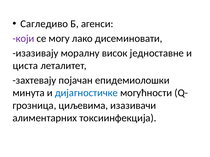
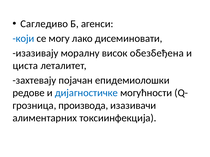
који colour: purple -> blue (23, 39)
једноставне: једноставне -> обезбеђена (157, 53)
минута: минута -> редове (29, 93)
циљевима: циљевима -> производа (83, 106)
